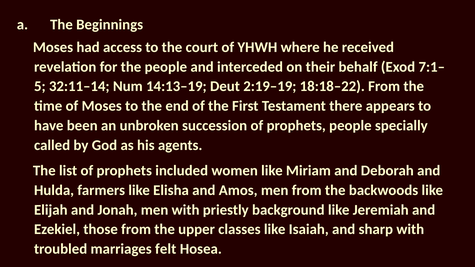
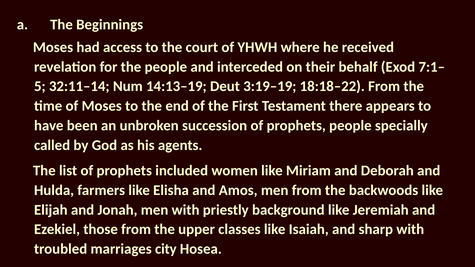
2:19–19: 2:19–19 -> 3:19–19 (270, 86)
felt: felt -> city (166, 249)
